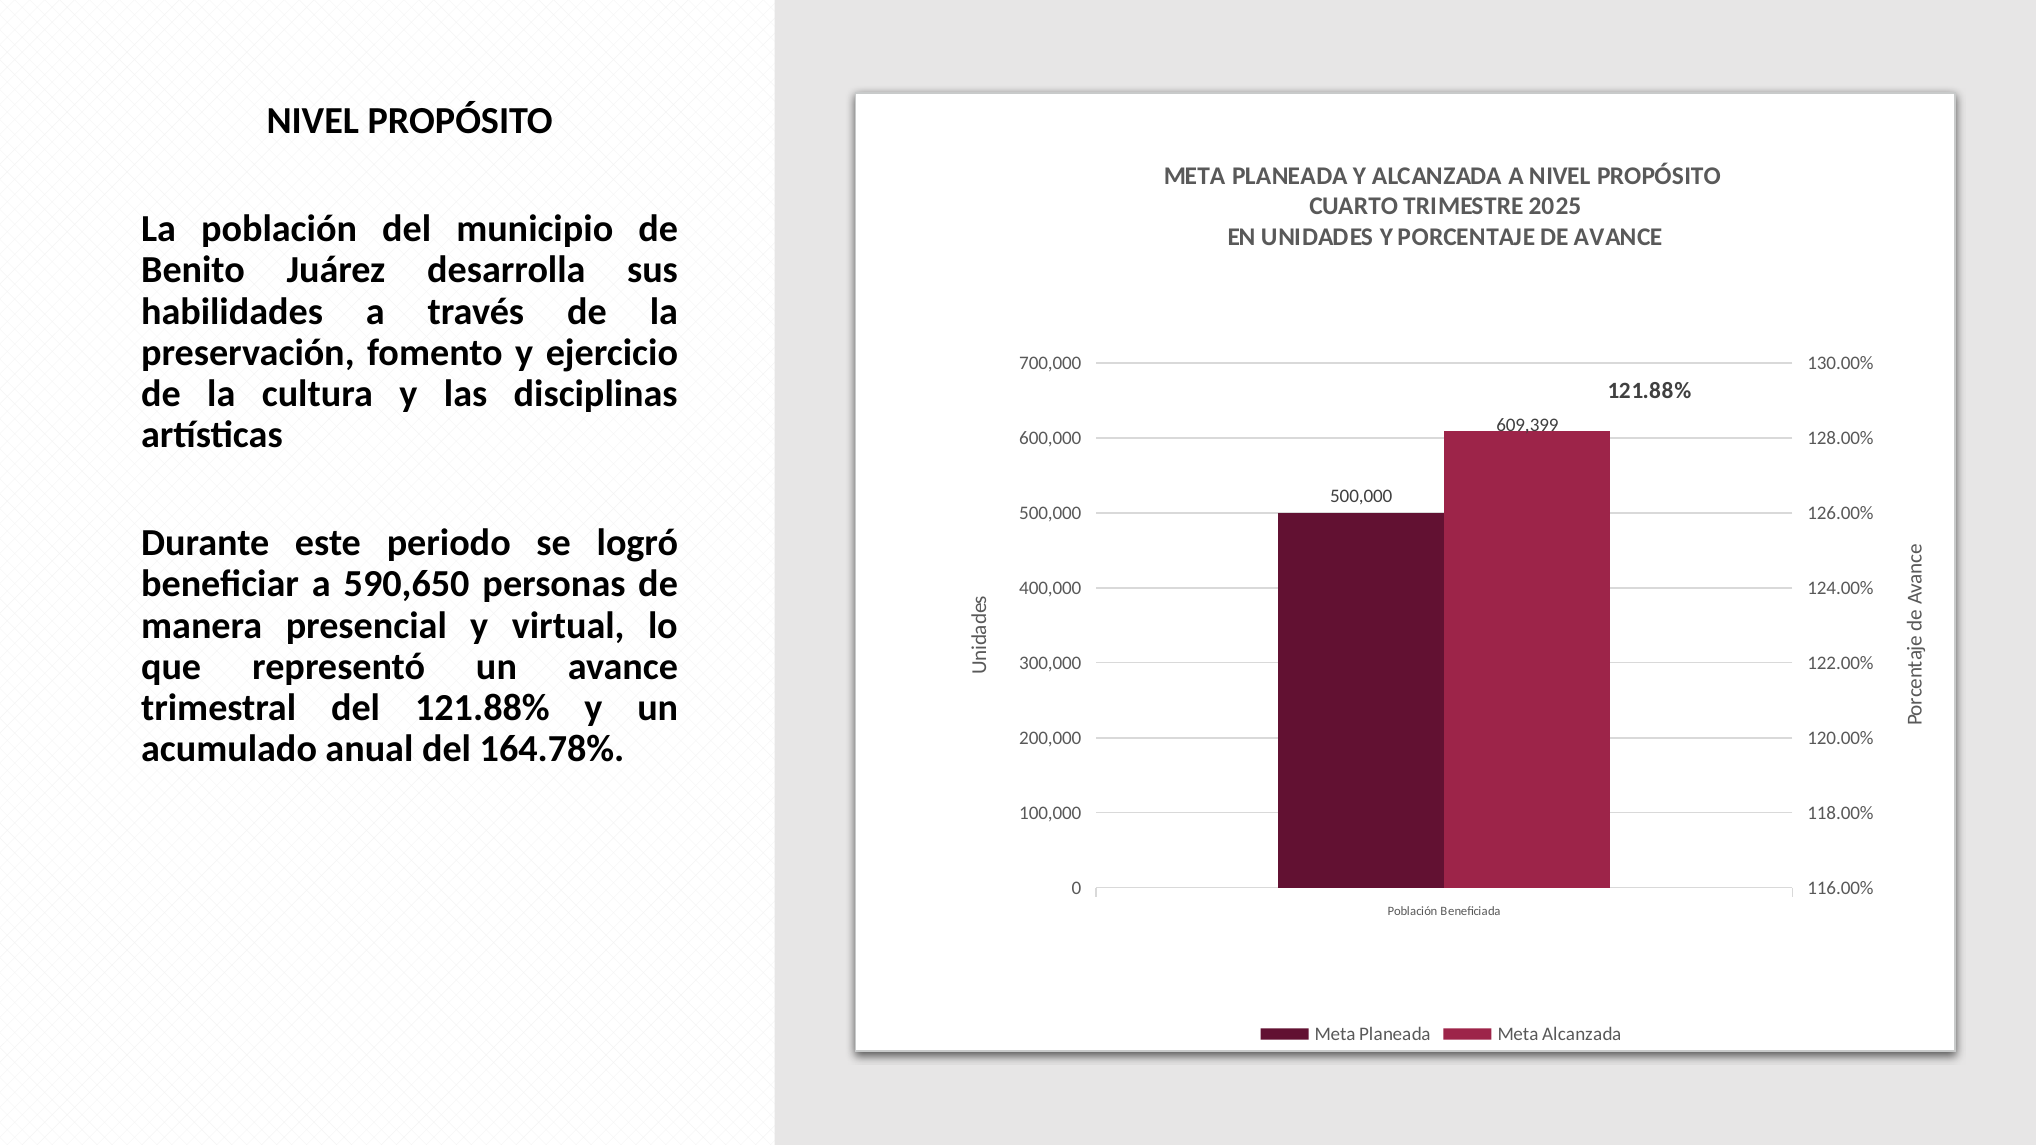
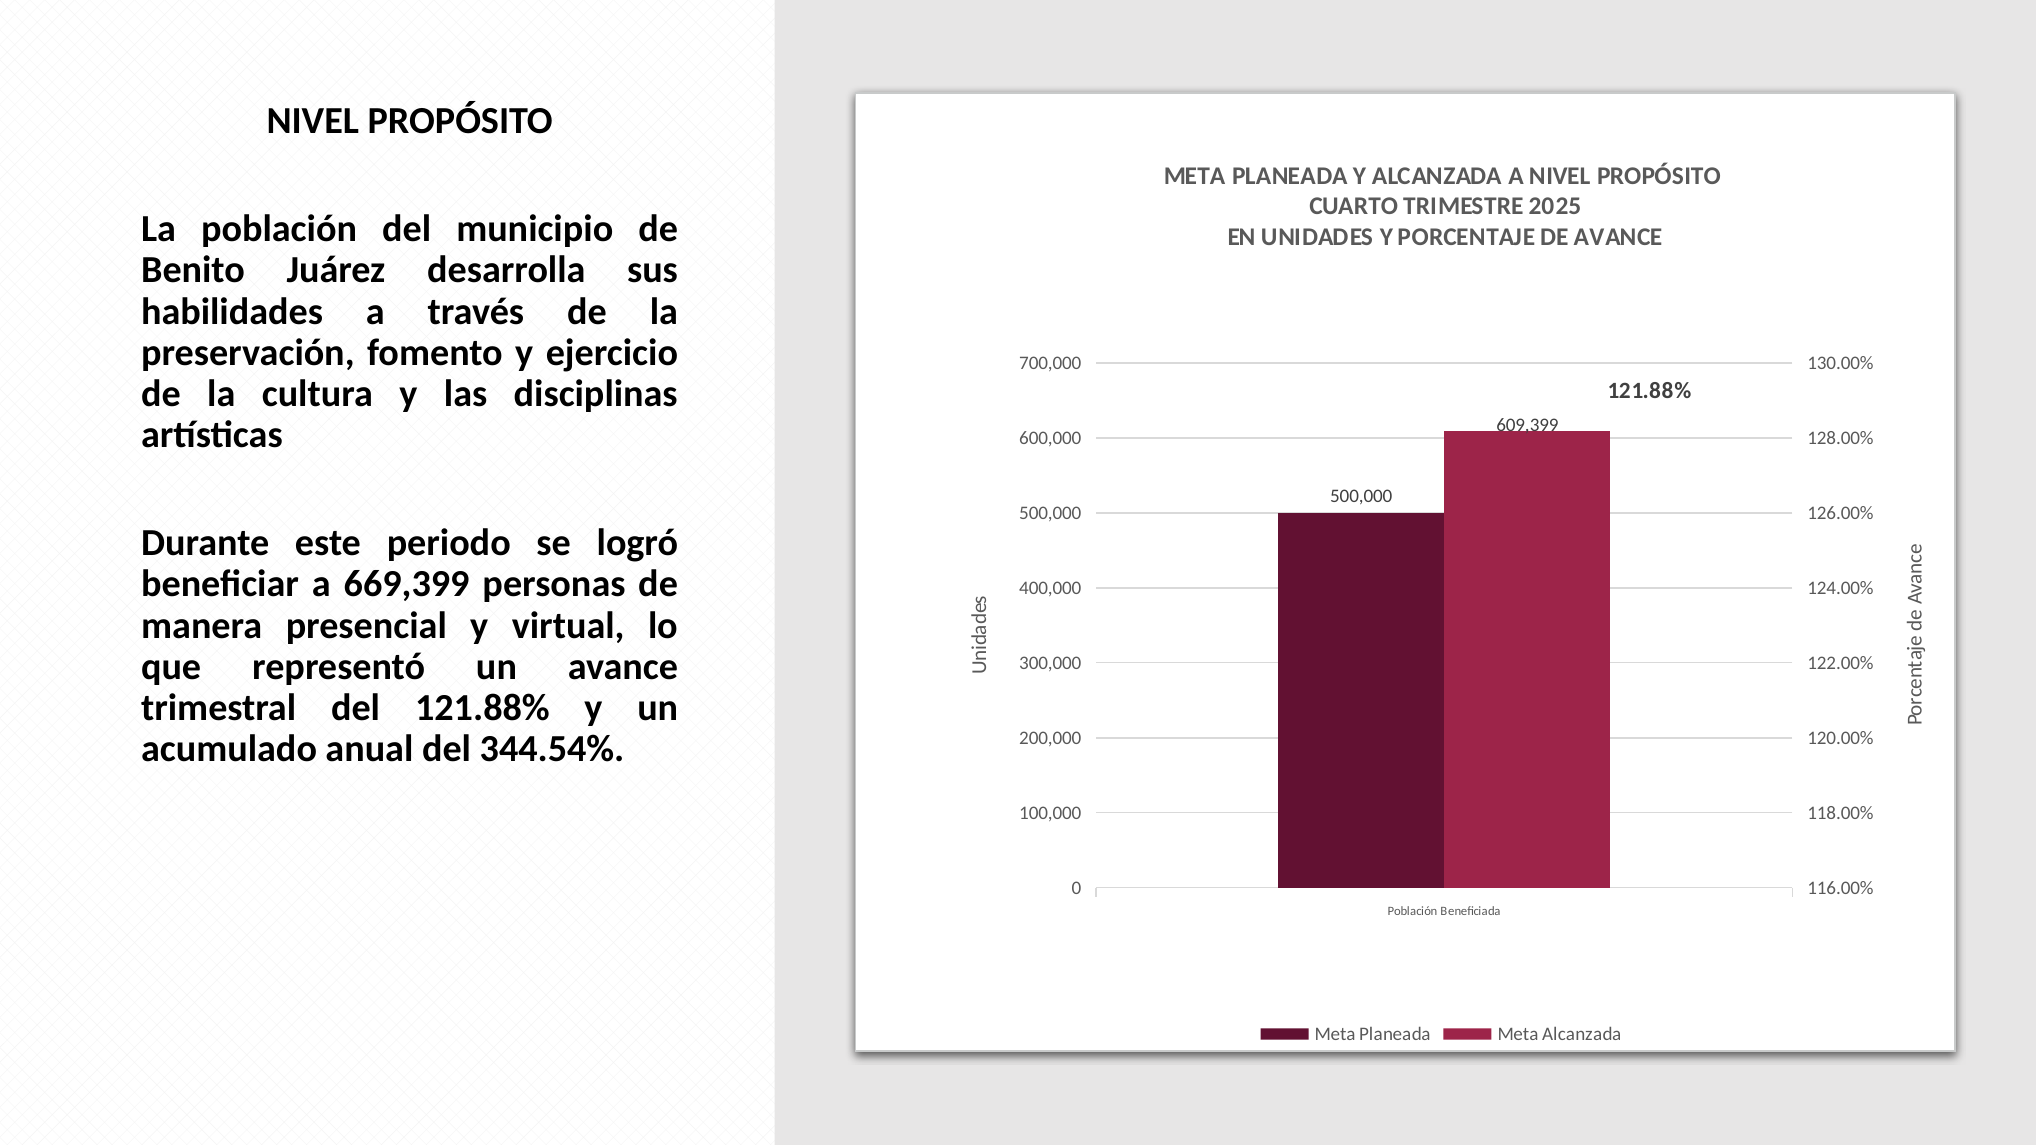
590,650: 590,650 -> 669,399 (407, 584)
164.78%: 164.78% -> 344.54% (552, 749)
